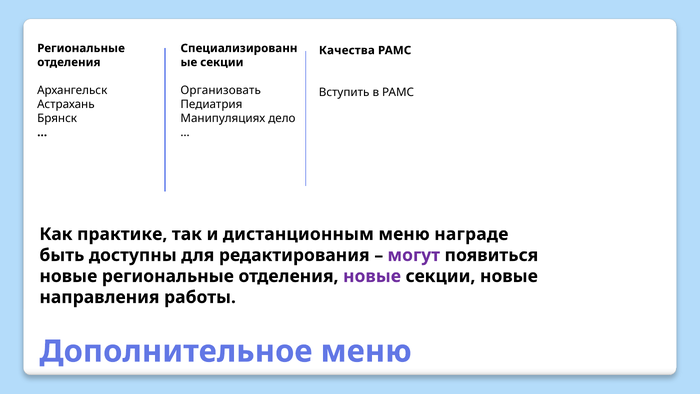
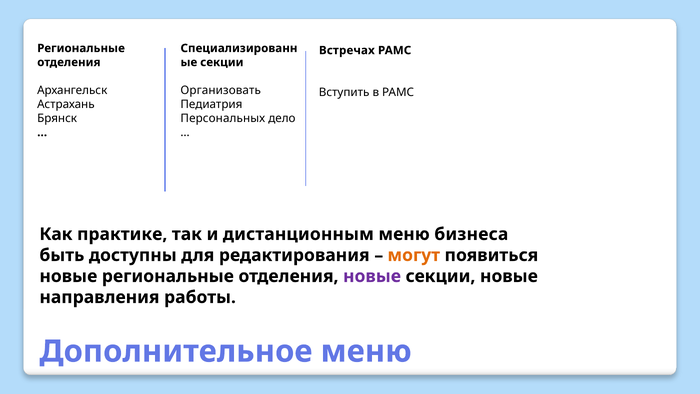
Качества: Качества -> Встречах (347, 50)
Манипуляциях: Манипуляциях -> Персональных (223, 118)
награде: награде -> бизнеса (471, 234)
могут colour: purple -> orange (414, 255)
